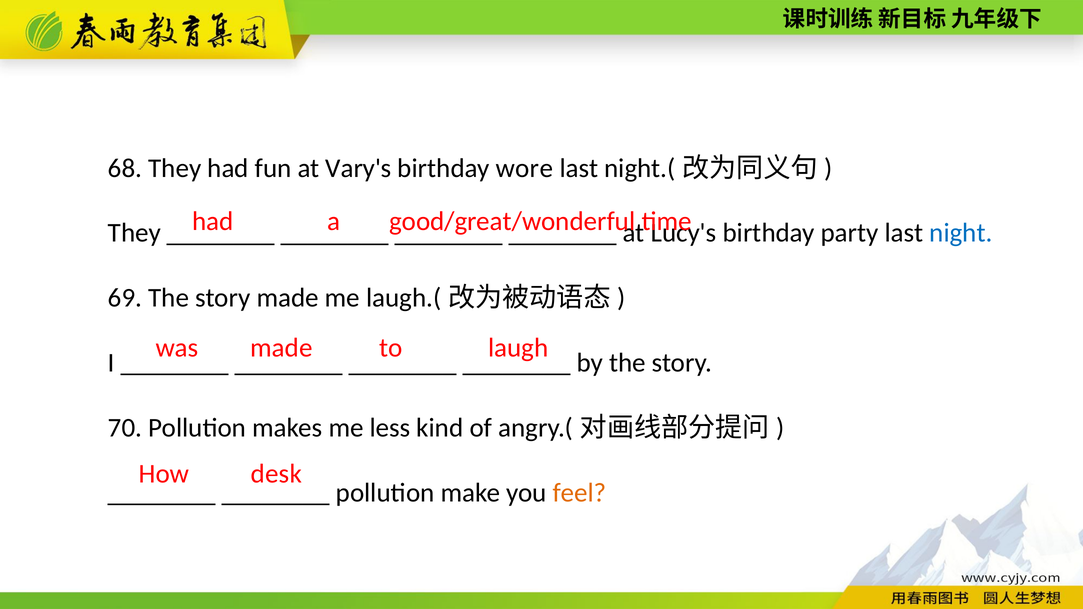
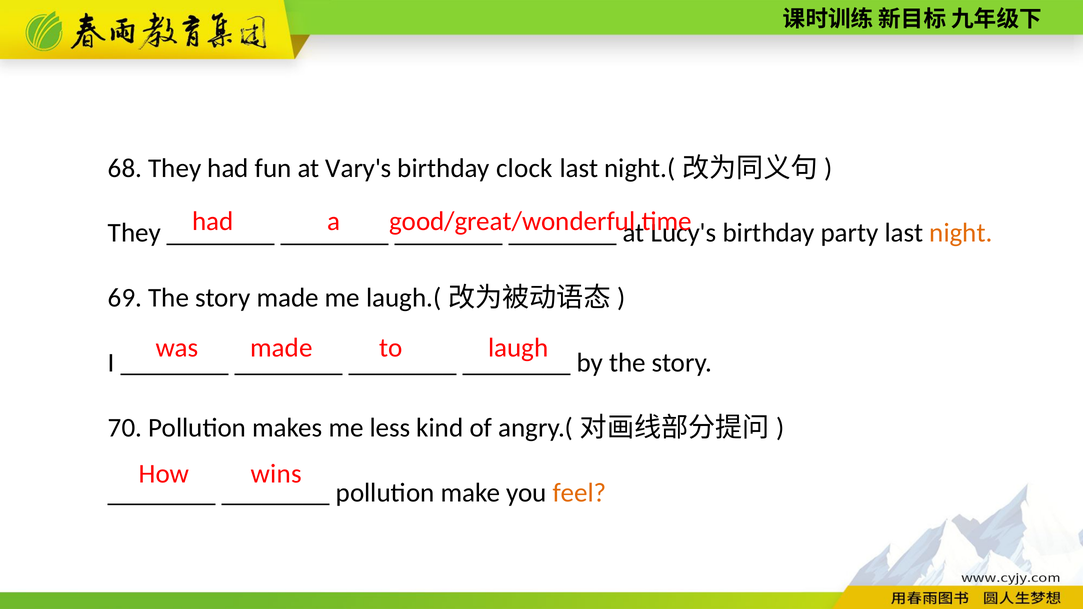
wore: wore -> clock (524, 168)
night colour: blue -> orange (961, 233)
desk: desk -> wins (276, 474)
